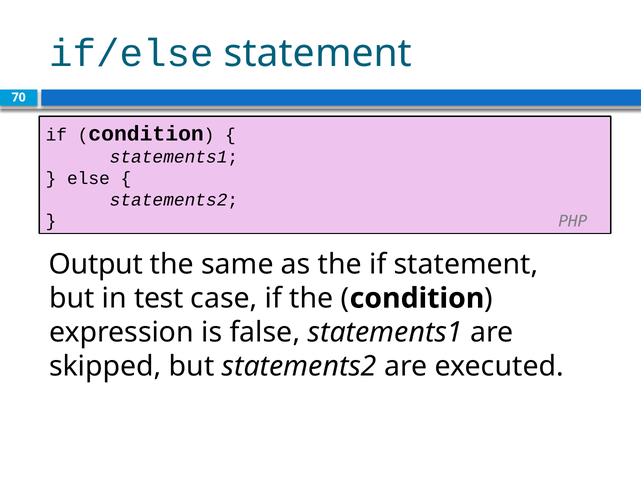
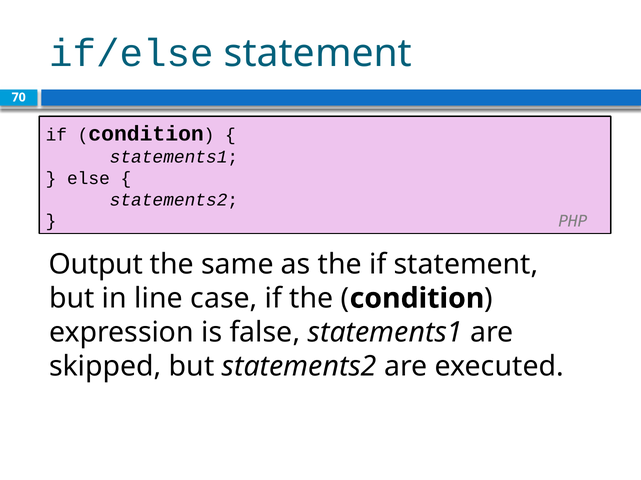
test: test -> line (159, 299)
